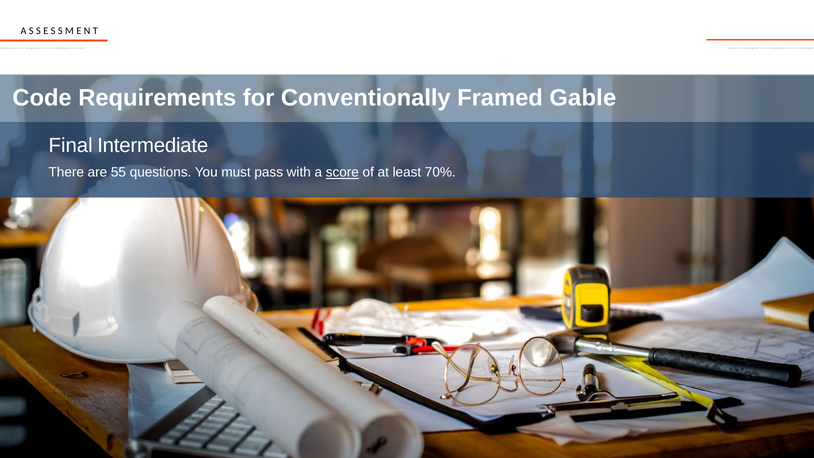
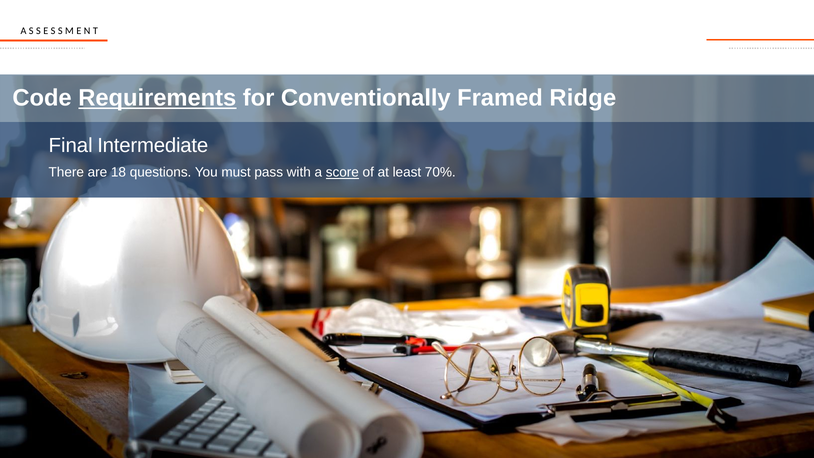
Requirements underline: none -> present (157, 98)
Gable: Gable -> Ridge (583, 98)
55: 55 -> 18 (118, 172)
